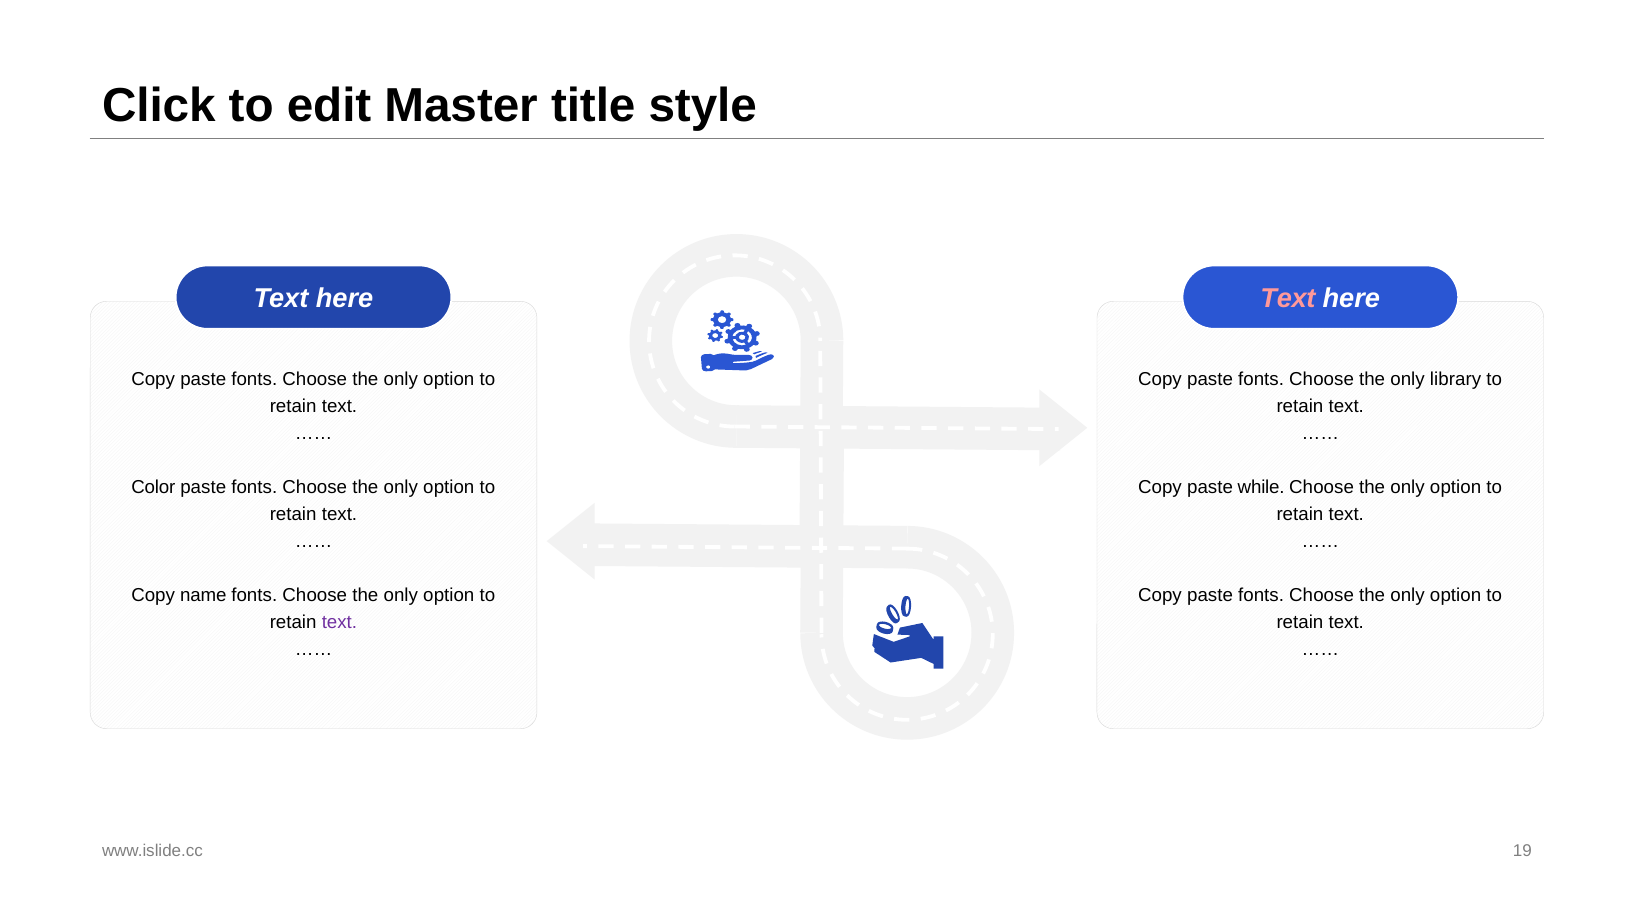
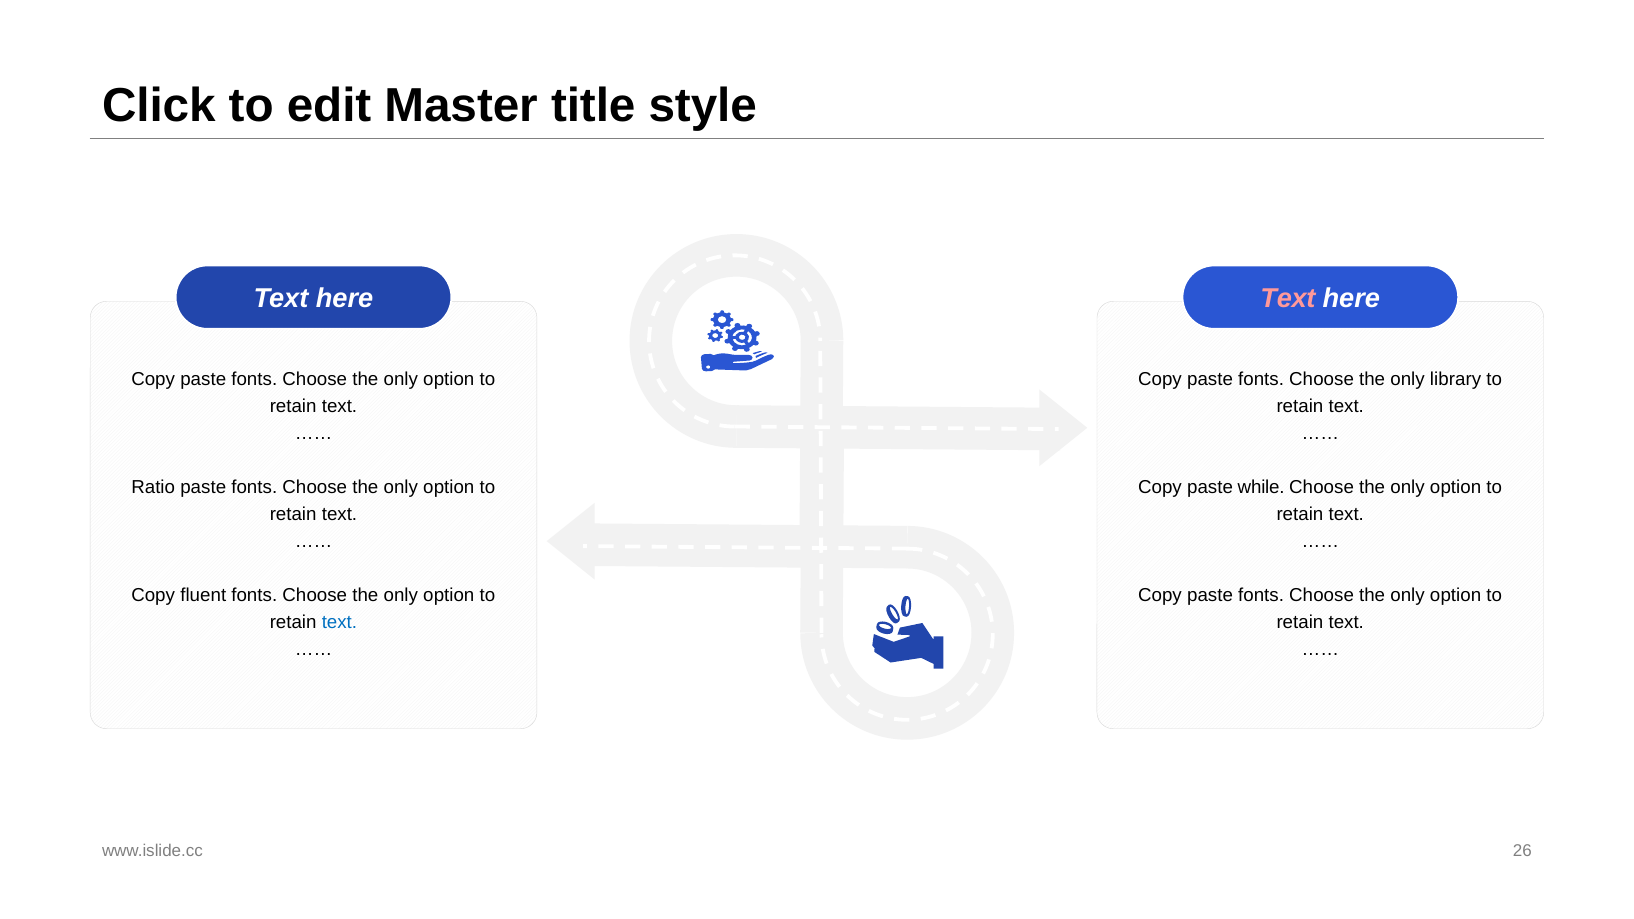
Color: Color -> Ratio (153, 487)
name: name -> fluent (203, 595)
text colour: purple -> blue (339, 622)
19: 19 -> 26 (1522, 851)
